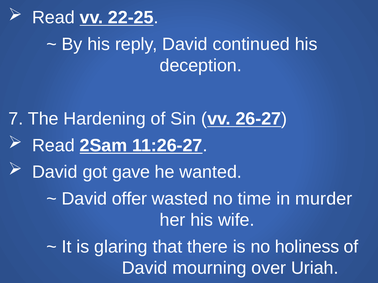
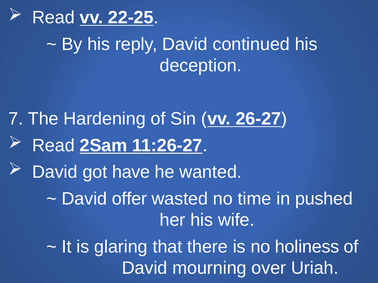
gave: gave -> have (131, 172)
murder: murder -> pushed (324, 199)
